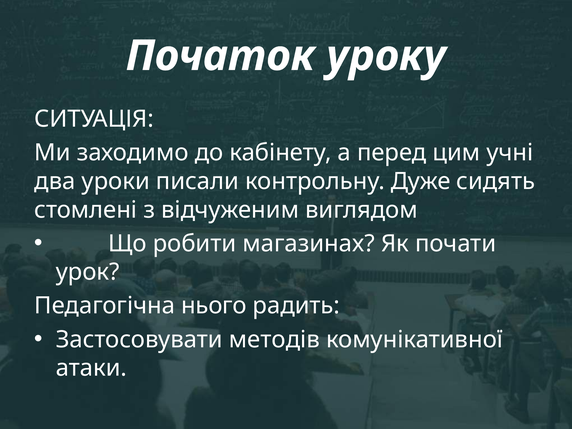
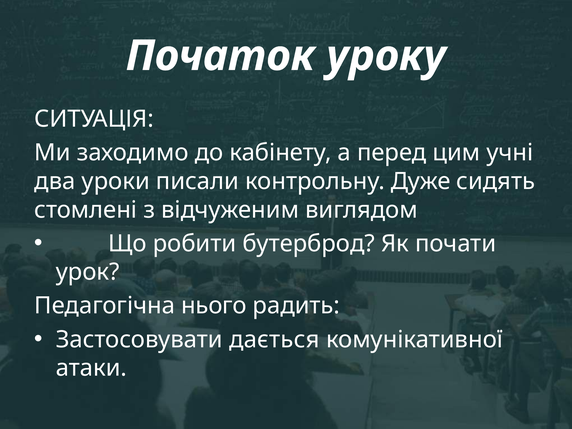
магазинах: магазинах -> бутерброд (309, 244)
методів: методів -> дається (274, 339)
